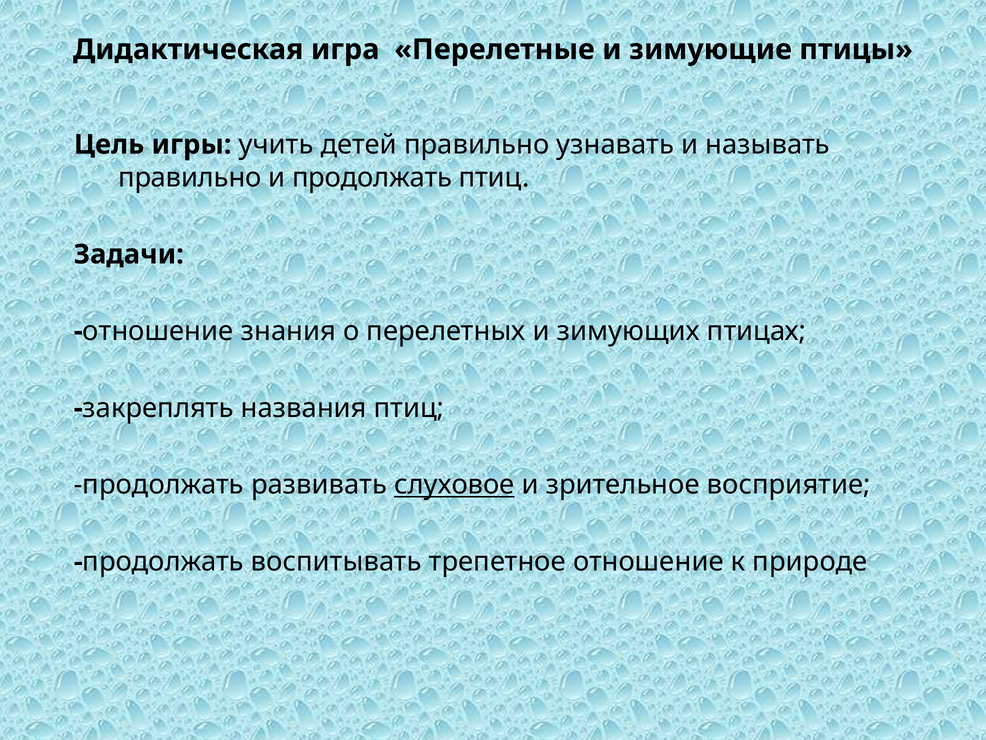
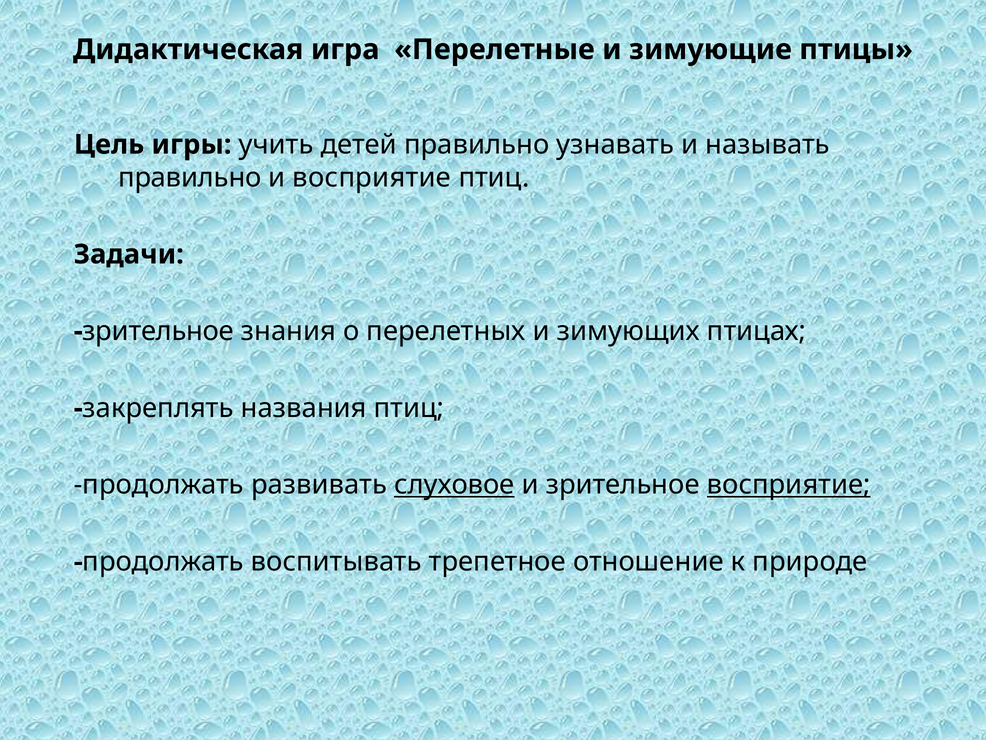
и продолжать: продолжать -> восприятие (372, 177)
отношение: отношение -> зрительное (158, 331)
восприятие underline: none -> present (789, 485)
